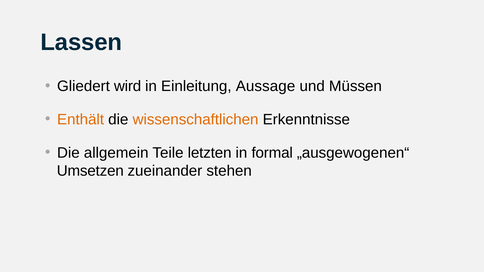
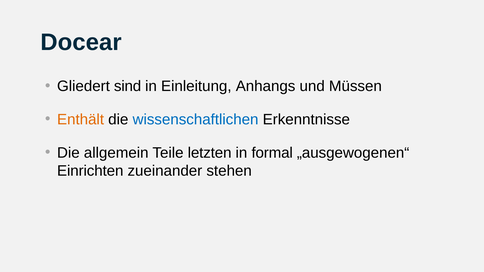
Lassen: Lassen -> Docear (81, 42)
wird: wird -> sind (128, 86)
Aussage: Aussage -> Anhangs (266, 86)
wissenschaftlichen colour: orange -> blue (196, 120)
Umsetzen: Umsetzen -> Einrichten (90, 171)
